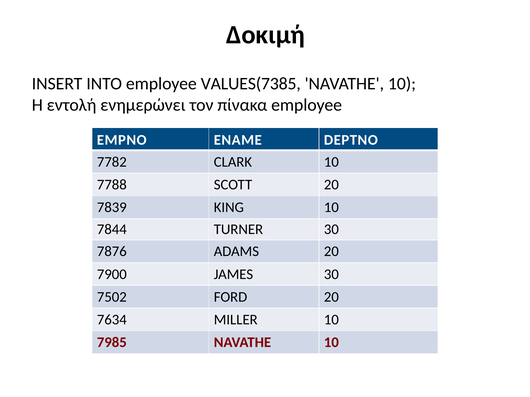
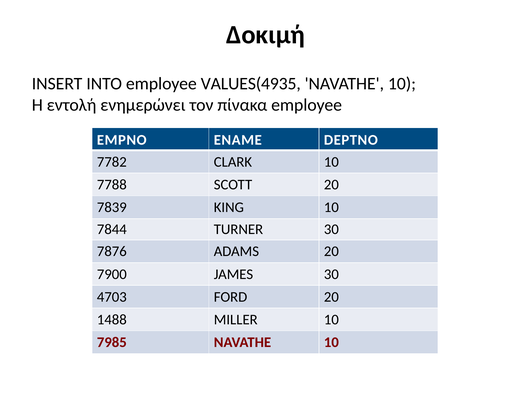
VALUES(7385: VALUES(7385 -> VALUES(4935 (251, 84)
7502: 7502 -> 4703 (112, 297)
7634: 7634 -> 1488 (112, 320)
